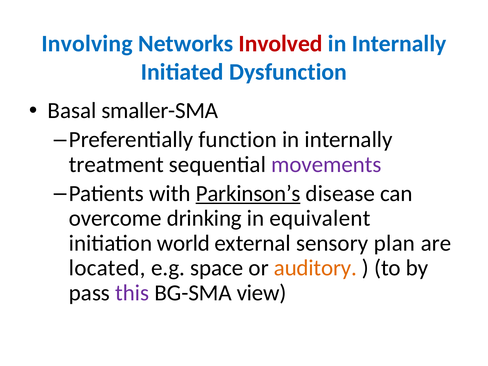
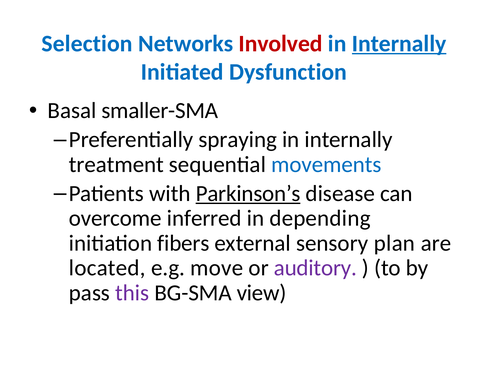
Involving: Involving -> Selection (87, 44)
Internally underline: none -> present (399, 44)
function: function -> spraying (238, 140)
movements colour: purple -> blue (326, 165)
drinking: drinking -> inferred (204, 218)
equivalent: equivalent -> depending (320, 218)
world: world -> fibers (183, 243)
space: space -> move (217, 268)
auditory colour: orange -> purple (315, 268)
